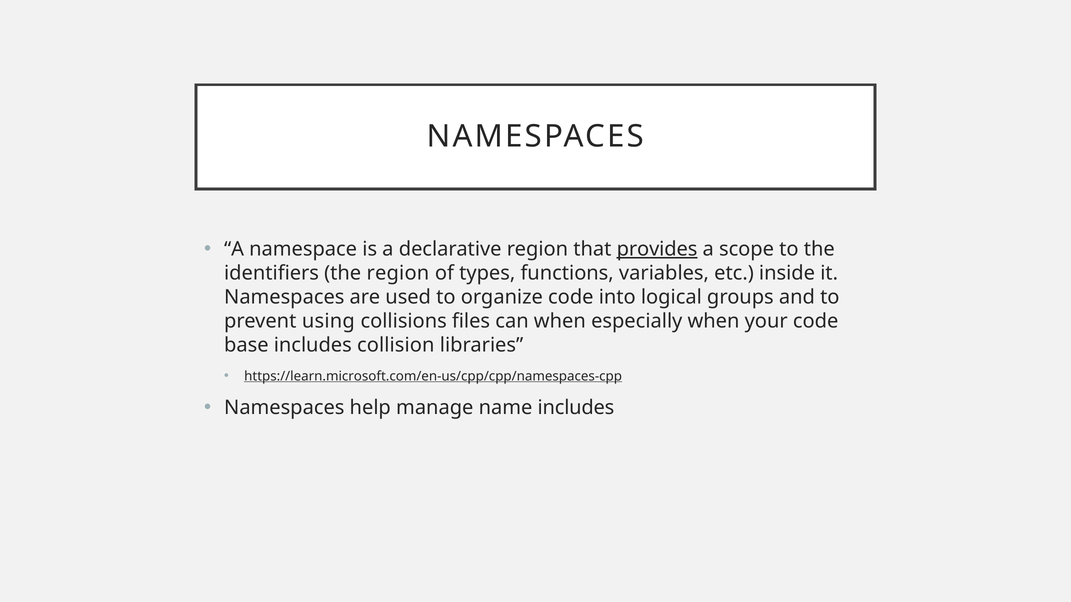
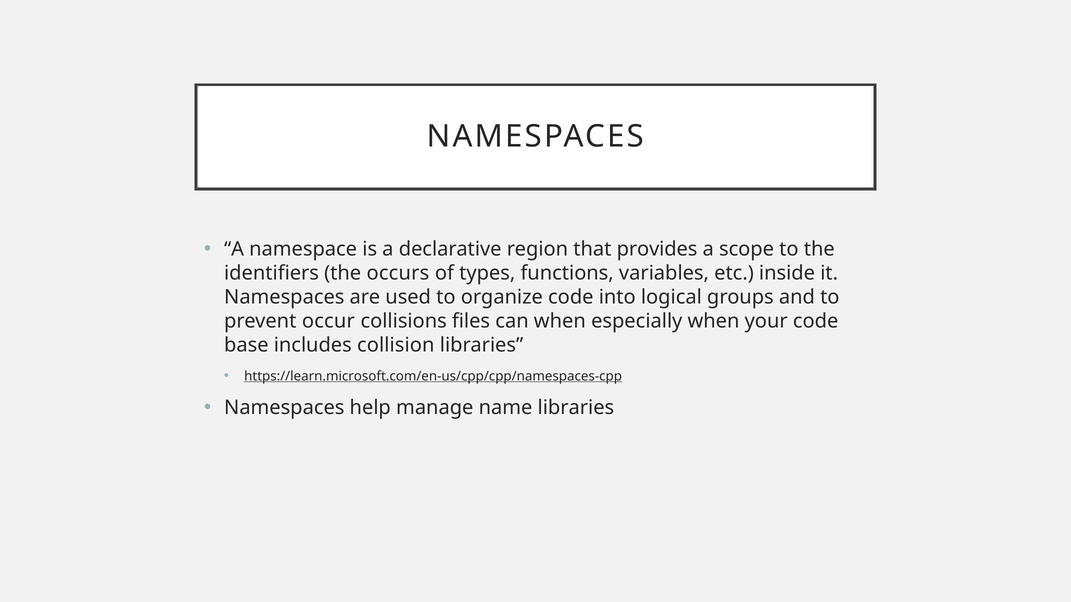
provides underline: present -> none (657, 249)
the region: region -> occurs (398, 273)
using: using -> occur (328, 322)
name includes: includes -> libraries (576, 408)
